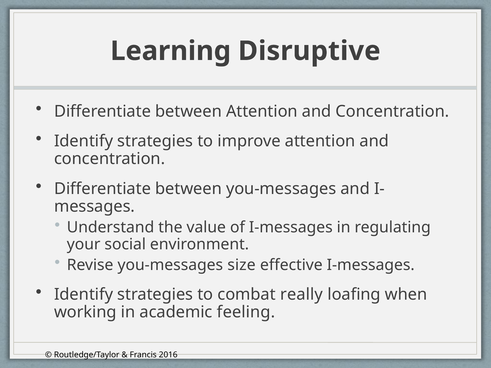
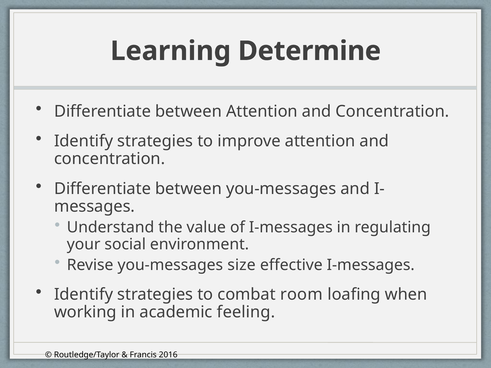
Disruptive: Disruptive -> Determine (309, 51)
really: really -> room (301, 295)
